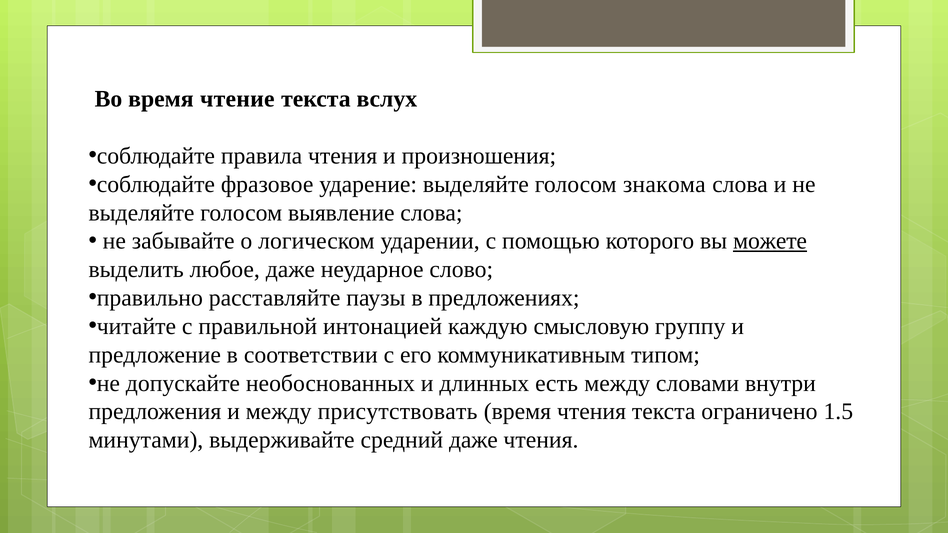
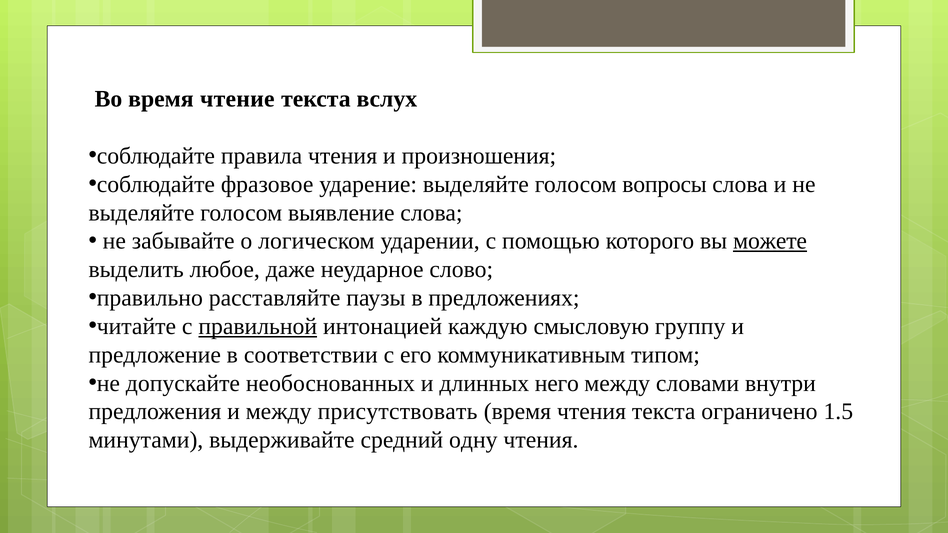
знакома: знакома -> вопросы (665, 184)
правильной underline: none -> present (258, 327)
есть: есть -> него (557, 383)
средний даже: даже -> одну (473, 440)
